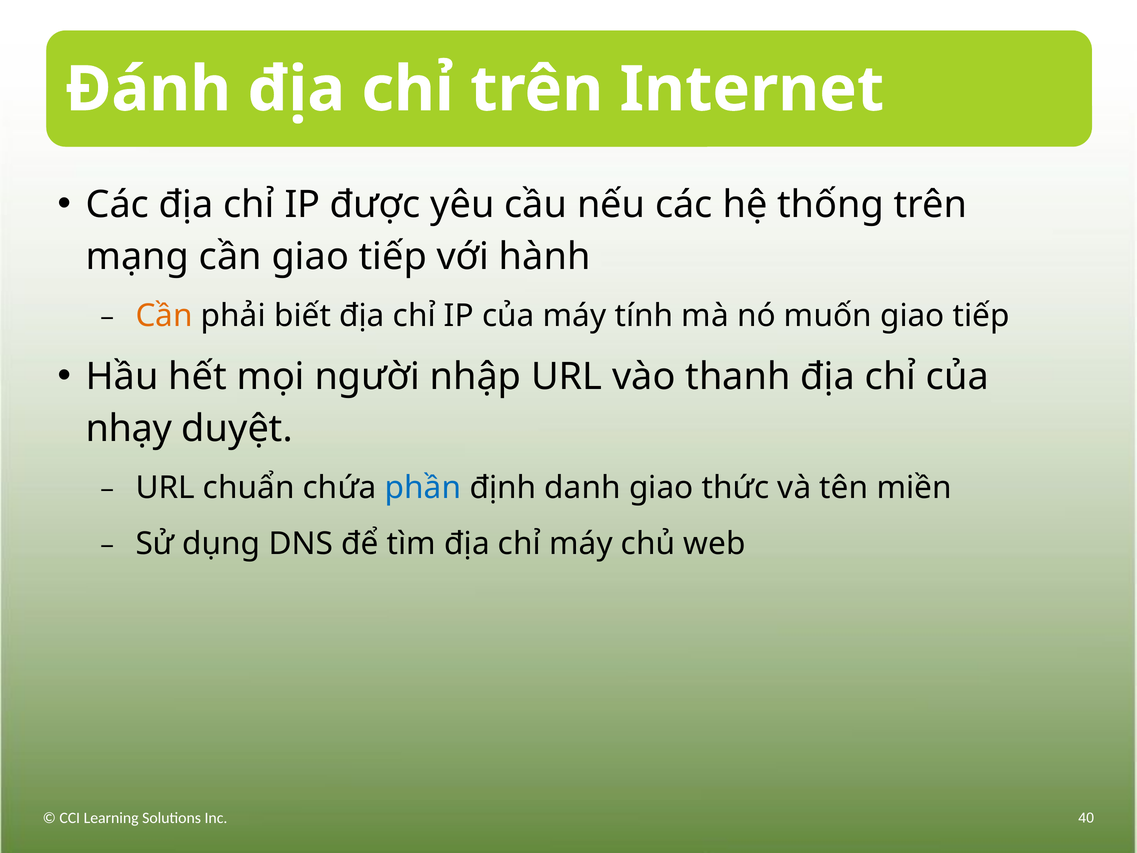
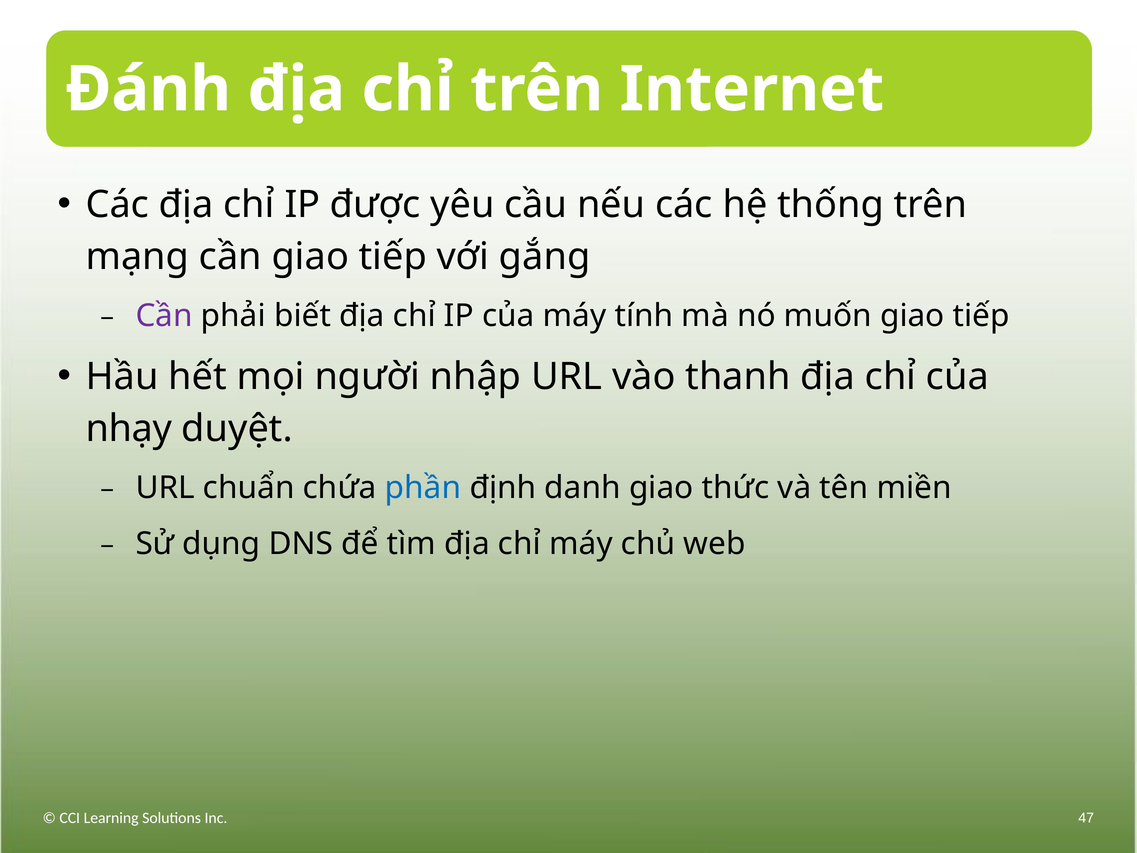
hành: hành -> gắng (545, 256)
Cần colour: orange -> purple (164, 316)
40: 40 -> 47 (1086, 818)
